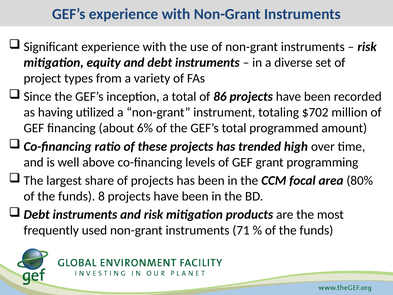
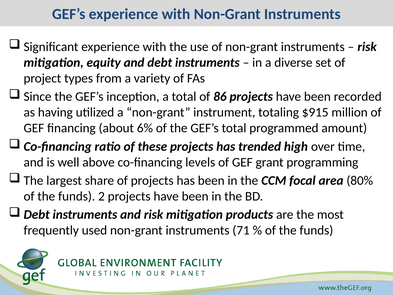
$702: $702 -> $915 (315, 112)
8: 8 -> 2 (101, 196)
